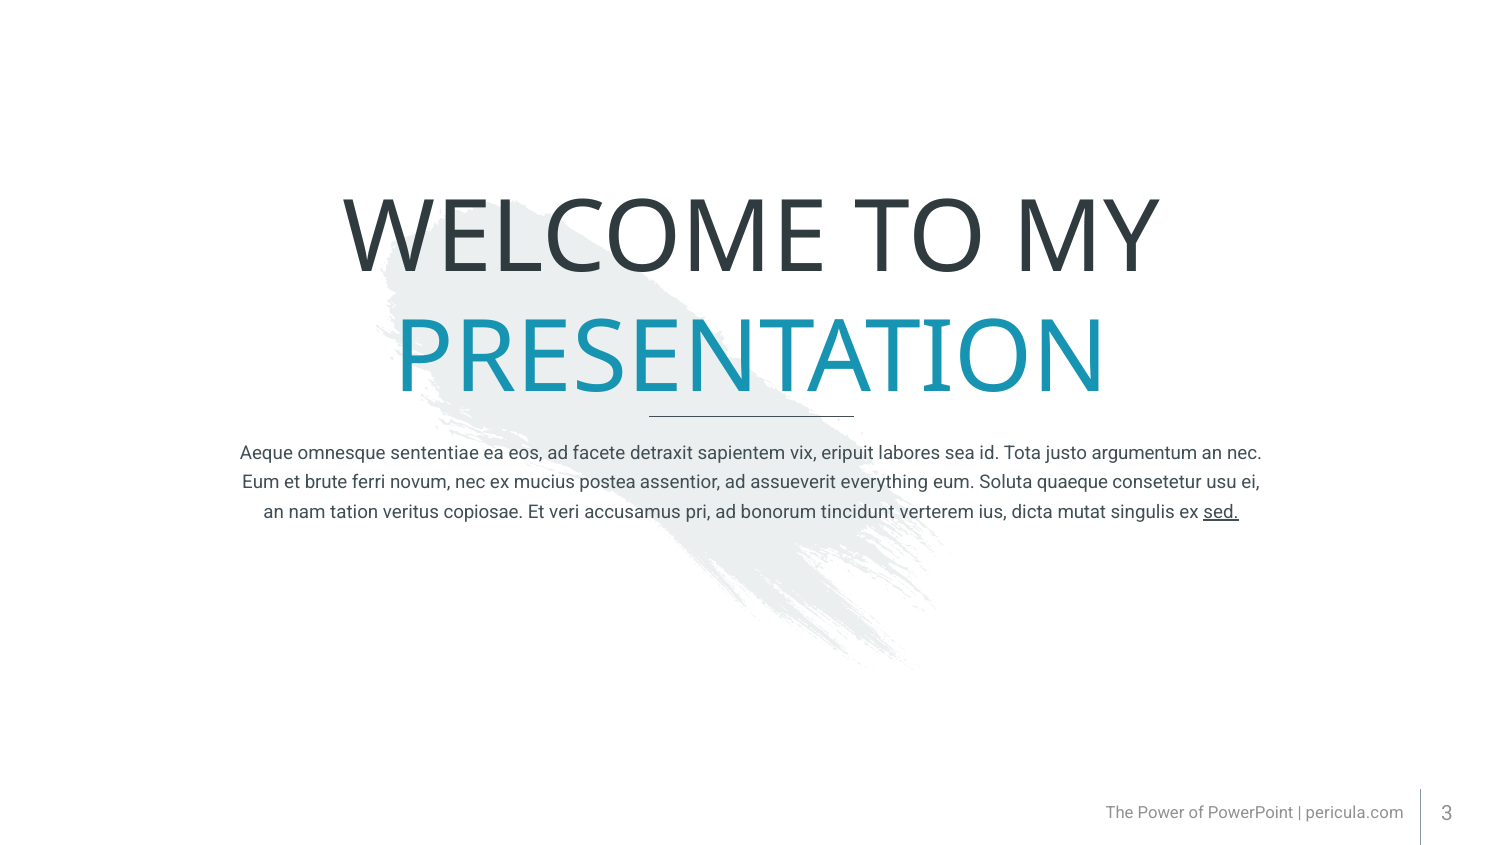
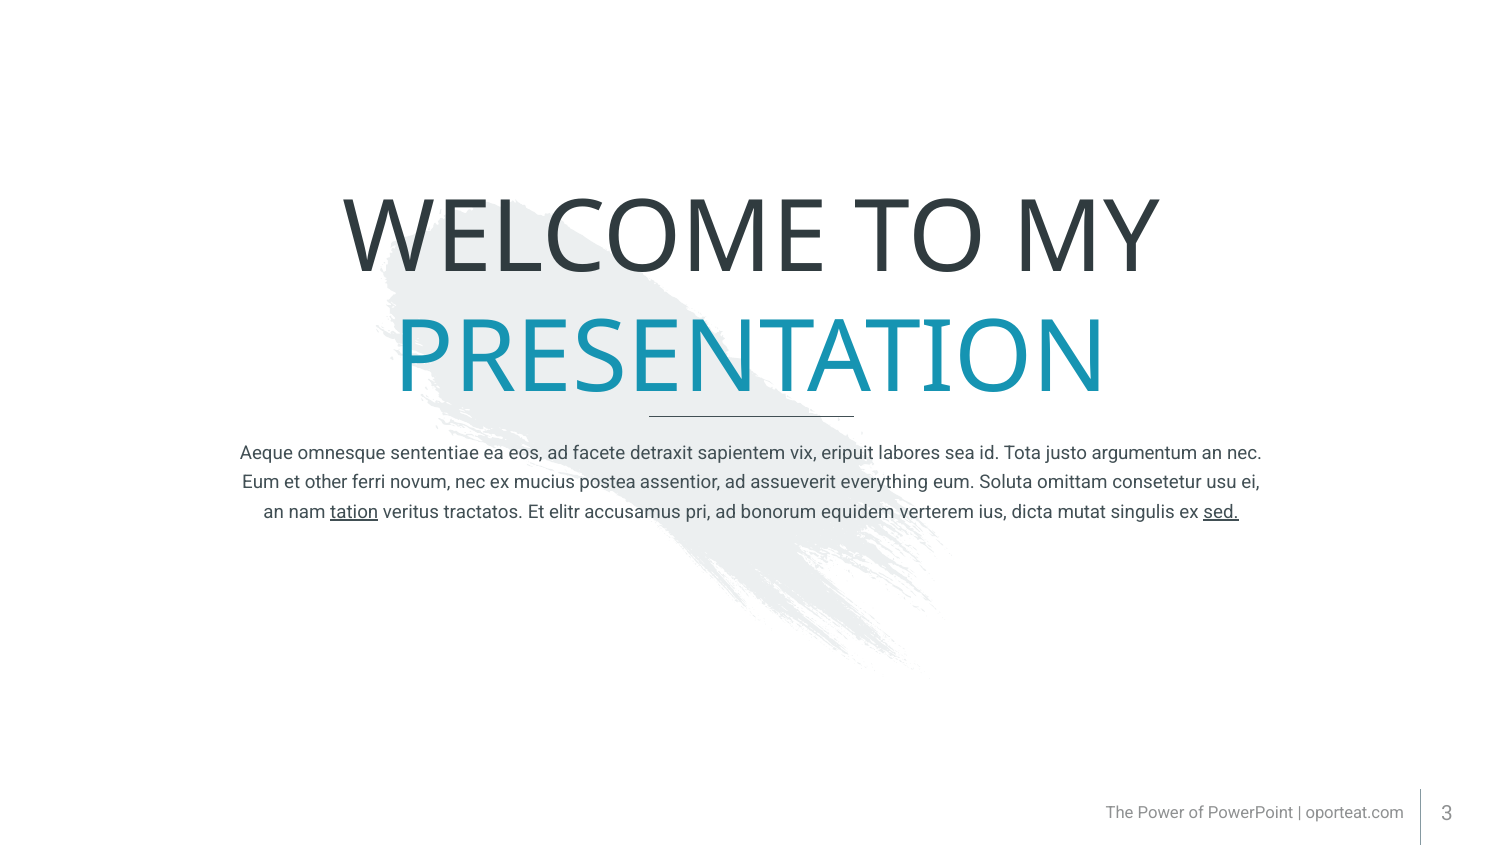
brute: brute -> other (326, 483)
quaeque: quaeque -> omittam (1072, 483)
tation underline: none -> present (354, 512)
copiosae: copiosae -> tractatos (483, 512)
veri: veri -> elitr (564, 512)
tincidunt: tincidunt -> equidem (858, 512)
pericula.com: pericula.com -> oporteat.com (1355, 813)
